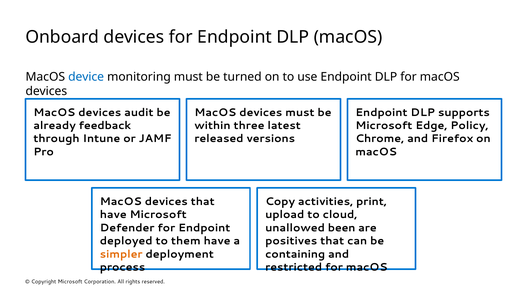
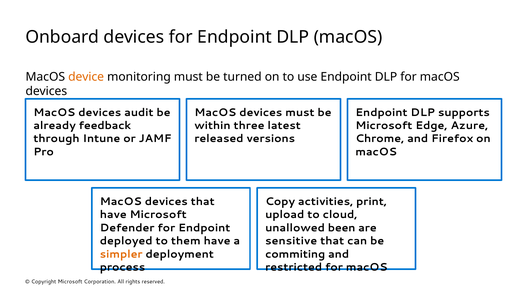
device colour: blue -> orange (86, 77)
Policy: Policy -> Azure (469, 126)
positives: positives -> sensitive (291, 241)
containing: containing -> commiting (295, 255)
